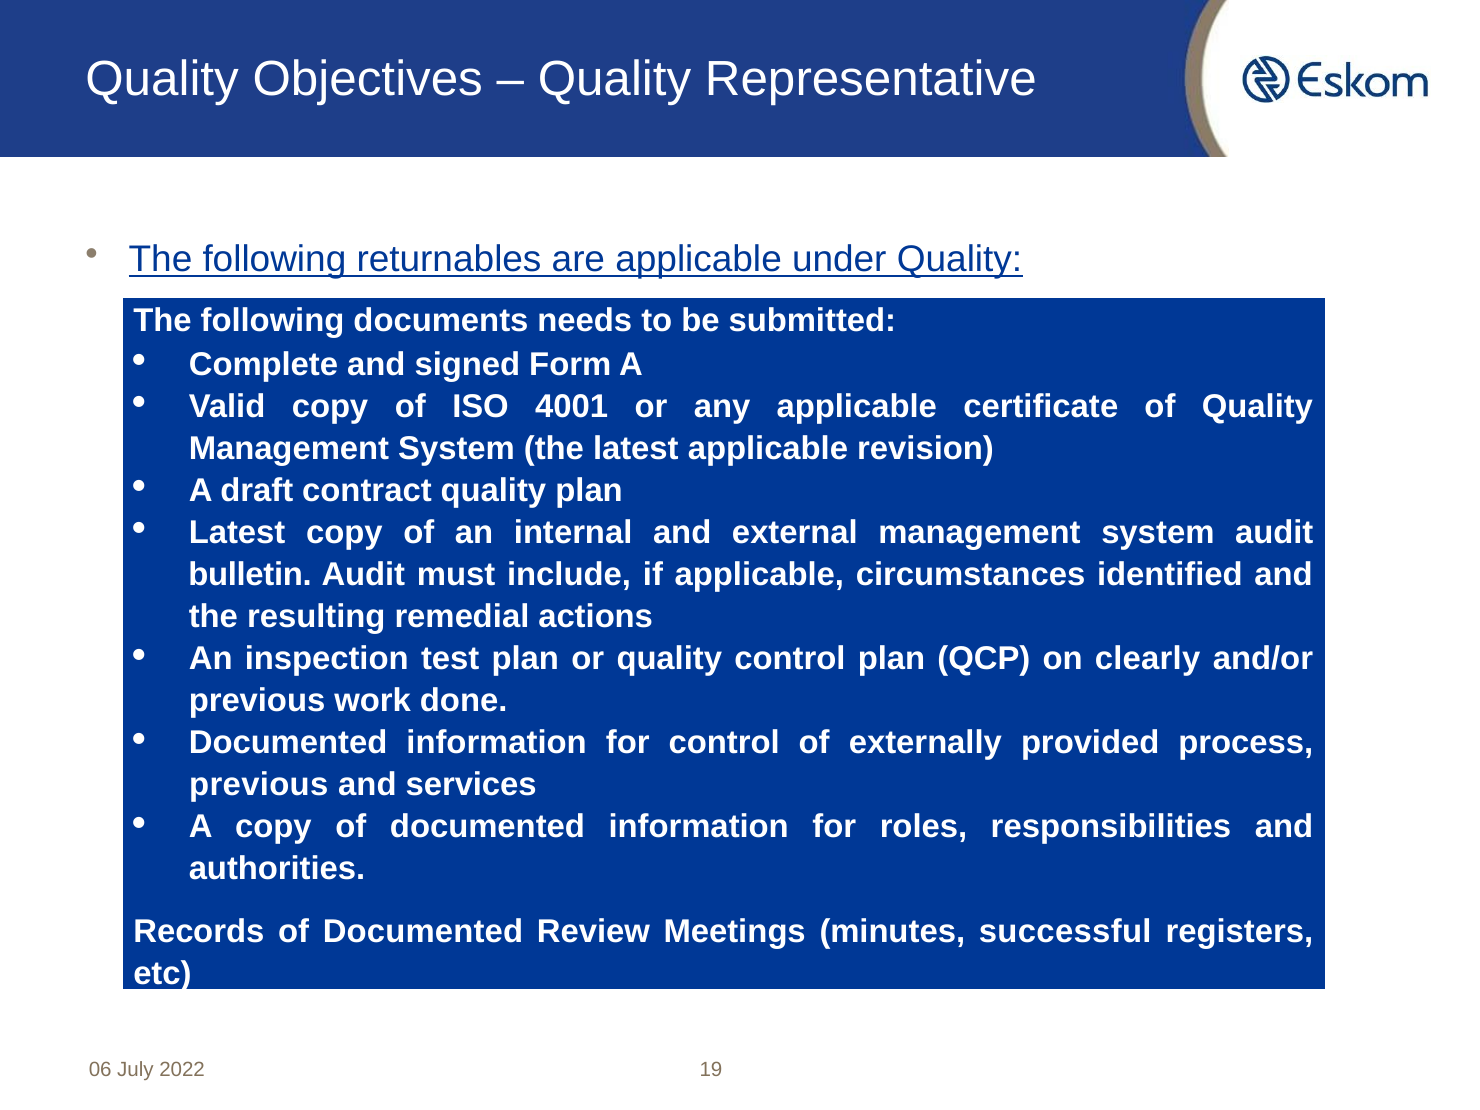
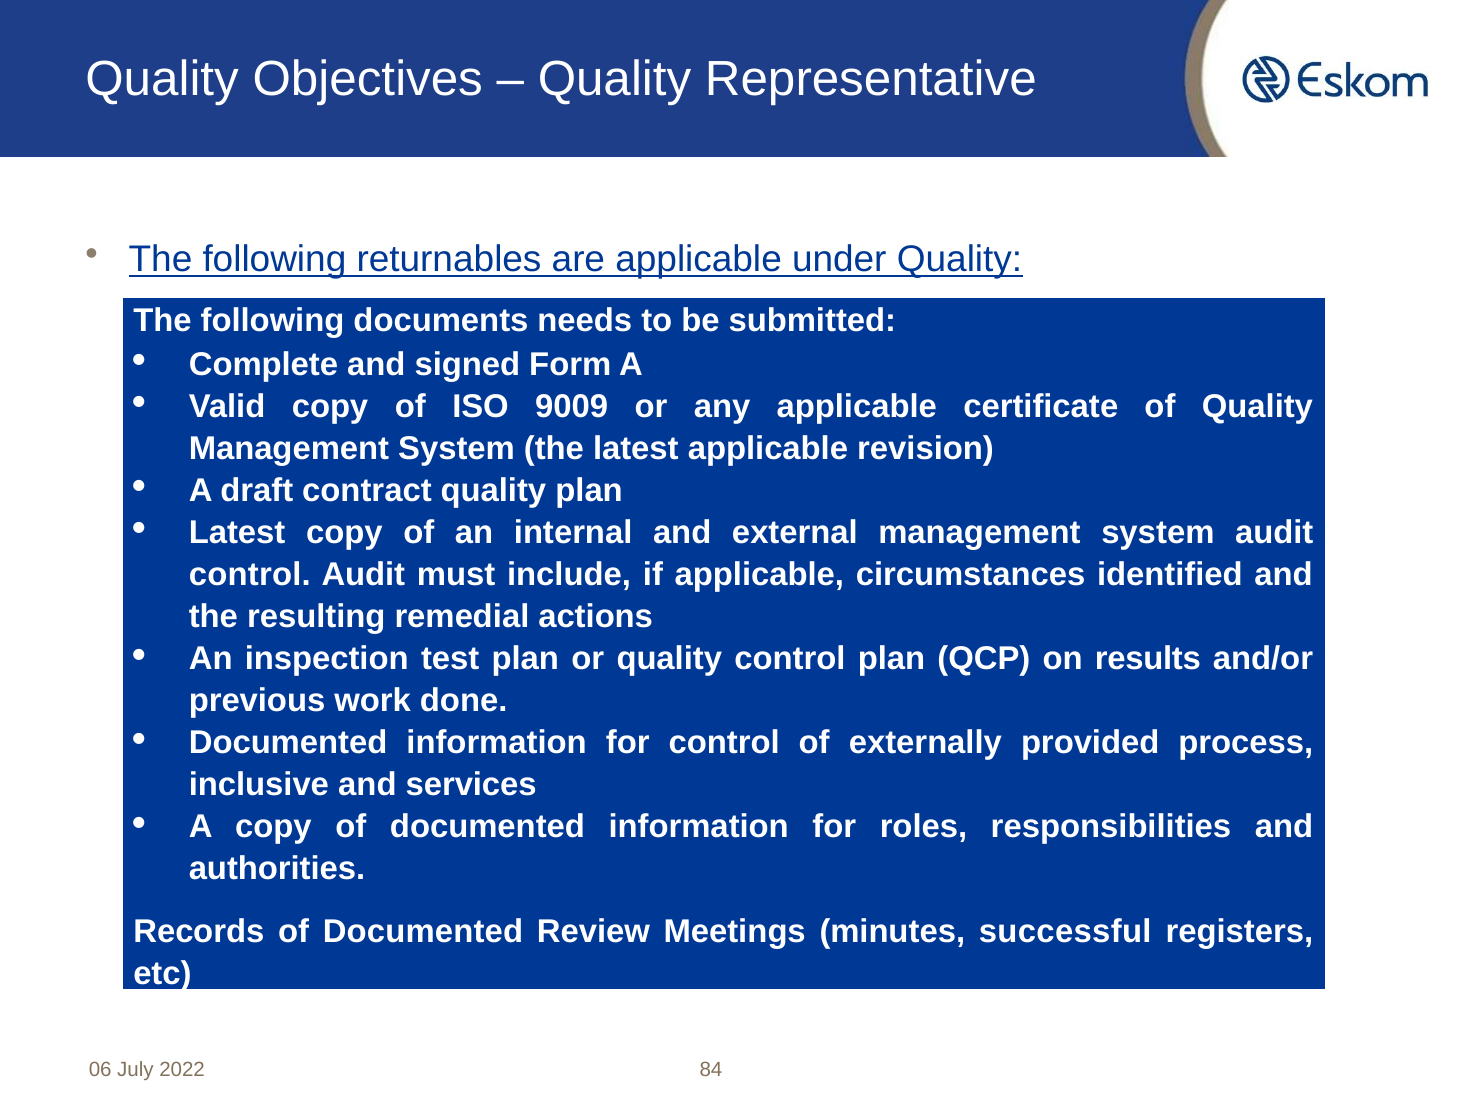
4001: 4001 -> 9009 (572, 407)
bulletin: bulletin -> control (250, 575)
clearly: clearly -> results (1148, 659)
previous: previous -> inclusive (259, 785)
19: 19 -> 84 (711, 1070)
